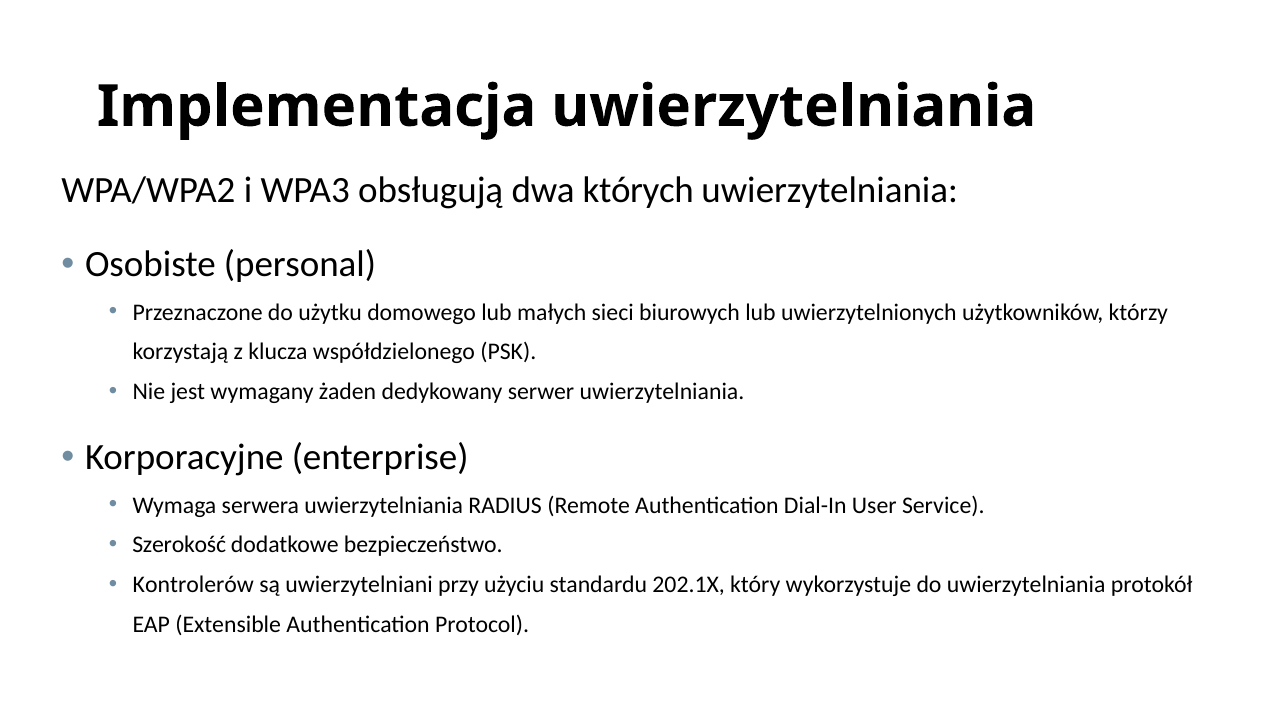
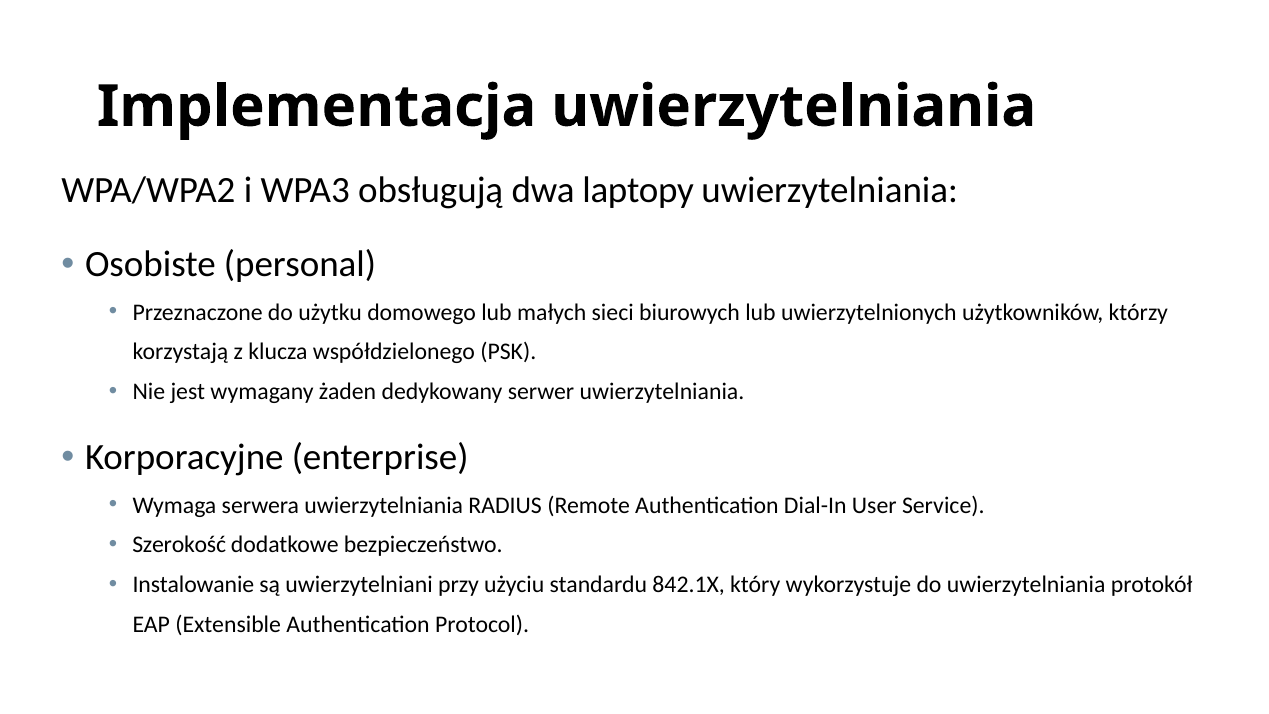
których: których -> laptopy (638, 190)
Kontrolerów: Kontrolerów -> Instalowanie (193, 584)
202.1X: 202.1X -> 842.1X (689, 584)
